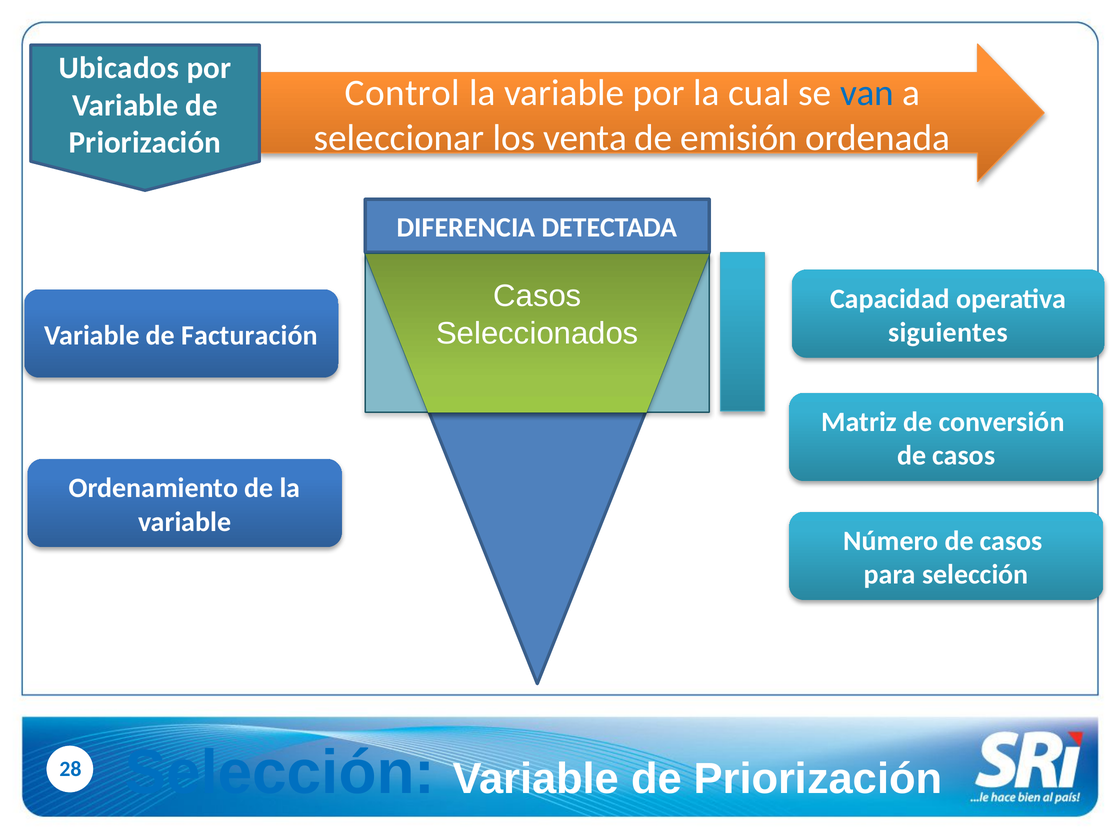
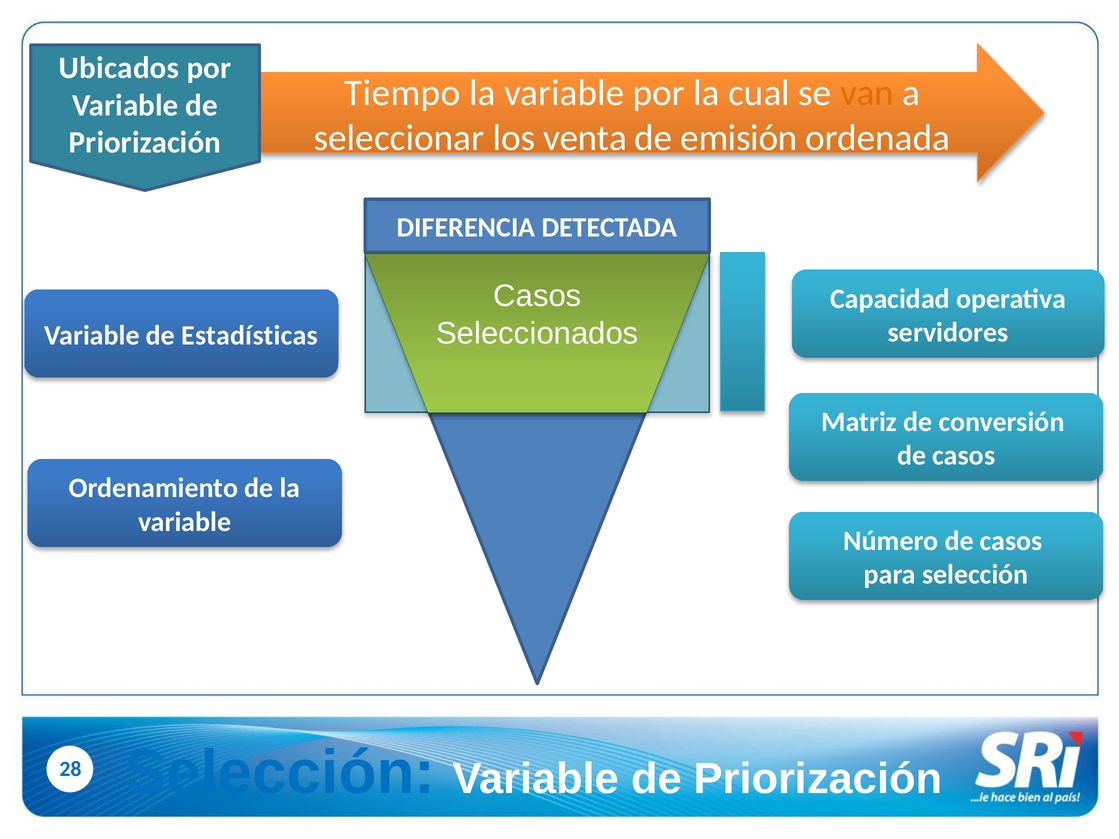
Control: Control -> Tiempo (402, 93)
van colour: blue -> orange (867, 93)
siguientes: siguientes -> servidores (948, 333)
Facturación: Facturación -> Estadísticas (250, 336)
